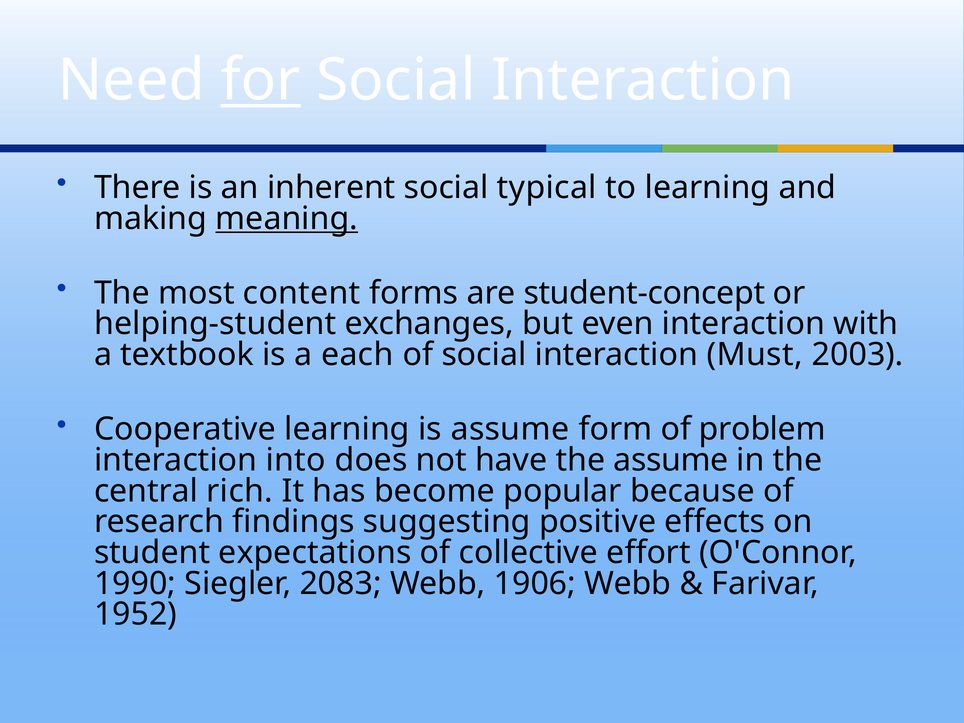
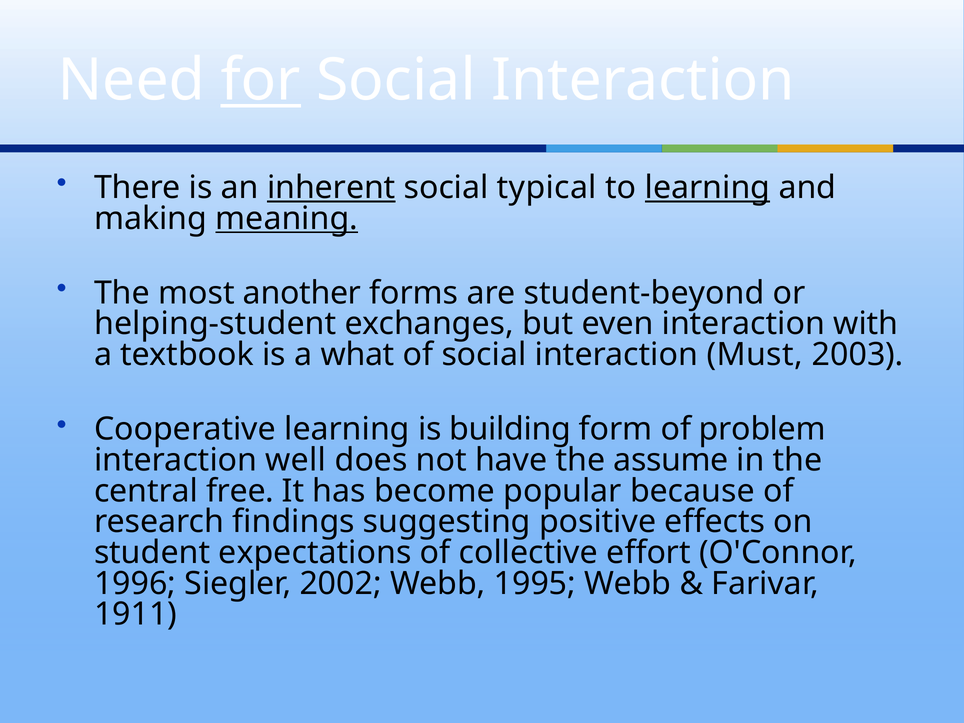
inherent underline: none -> present (331, 188)
learning underline: none -> present (707, 188)
content: content -> another (302, 293)
student-concept: student-concept -> student-beyond (644, 293)
each: each -> what (358, 355)
is assume: assume -> building (510, 429)
into: into -> well (296, 460)
rich: rich -> free (240, 491)
1990: 1990 -> 1996 (135, 583)
2083: 2083 -> 2002 (341, 583)
1906: 1906 -> 1995 (535, 583)
1952: 1952 -> 1911 (136, 614)
